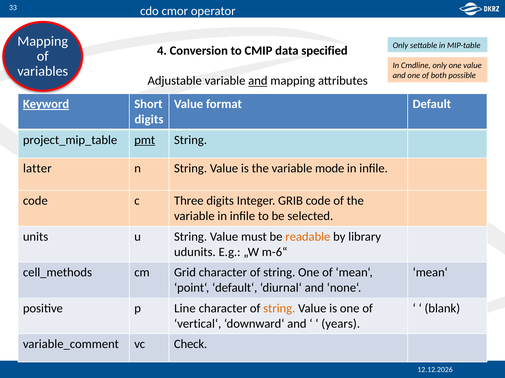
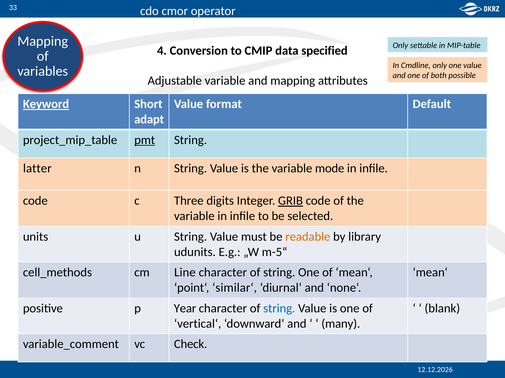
and underline: present -> none (258, 81)
digits: digits -> adapt (149, 120)
GRIB underline: none -> present (290, 201)
m-6“: m-6“ -> m-5“ (275, 252)
Grid: Grid -> Line (185, 273)
default‘: default‘ -> similar‘ (235, 288)
Line: Line -> Year (185, 309)
string colour: orange -> blue (279, 309)
years: years -> many (341, 324)
